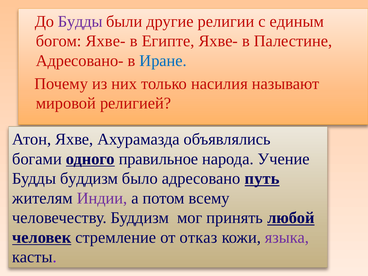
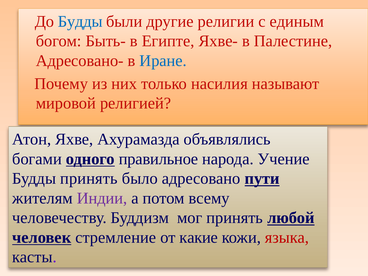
Будды colour: purple -> blue (80, 21)
богом Яхве-: Яхве- -> Быть- (106, 41)
Будды буддизм: буддизм -> принять (89, 179)
путь: путь -> пути (262, 179)
отказ: отказ -> какие (199, 237)
языка colour: purple -> red (287, 237)
